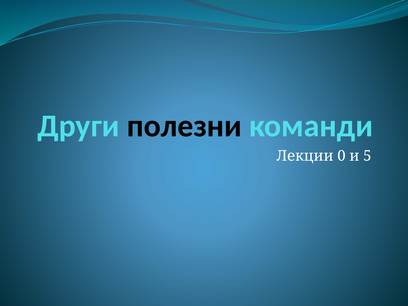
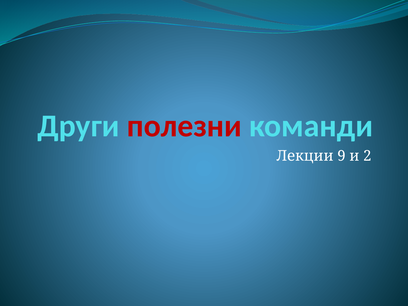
полезни colour: black -> red (184, 126)
0: 0 -> 9 (341, 156)
5: 5 -> 2 (367, 156)
